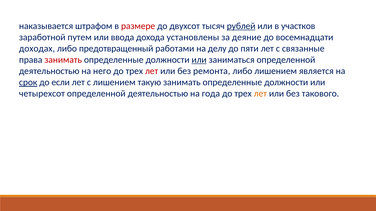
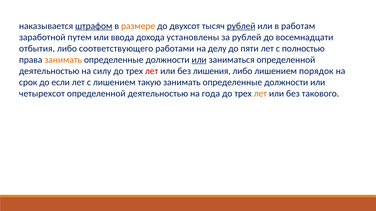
штрафом underline: none -> present (94, 26)
размере colour: red -> orange (138, 26)
участков: участков -> работам (298, 26)
за деяние: деяние -> рублей (247, 37)
доходах: доходах -> отбытия (37, 49)
предотвращенный: предотвращенный -> соответствующего (116, 49)
связанные: связанные -> полностью (303, 49)
занимать colour: red -> orange (63, 60)
него: него -> силу (102, 71)
ремонта: ремонта -> лишения (212, 71)
является: является -> порядок (316, 71)
срок underline: present -> none (28, 83)
